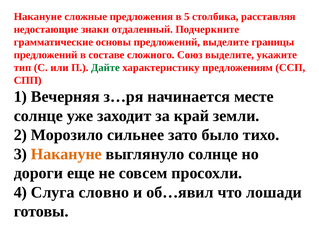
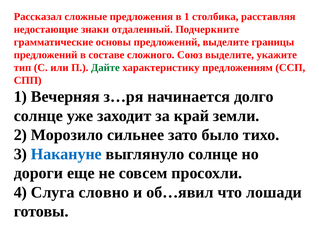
Накануне: Накануне -> Рассказал (38, 17)
в 5: 5 -> 1 (187, 17)
месте: месте -> долго (254, 97)
Накануне colour: orange -> blue (66, 154)
